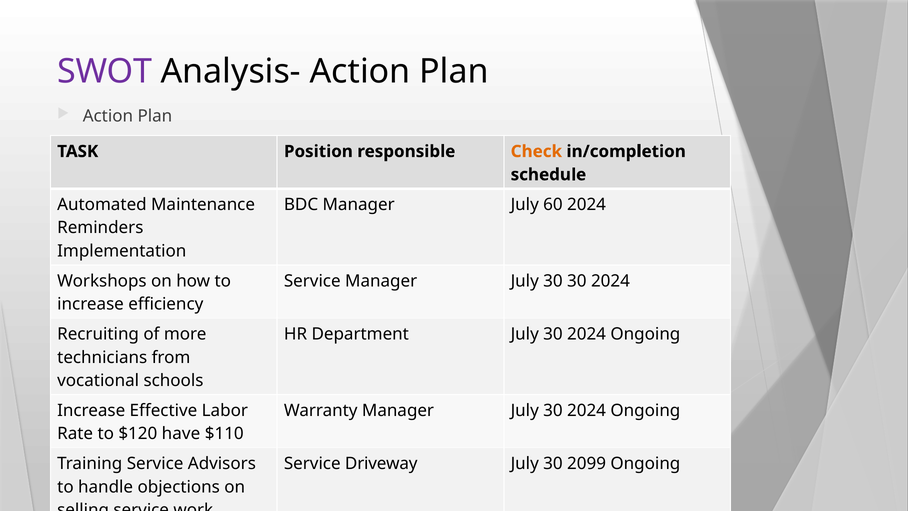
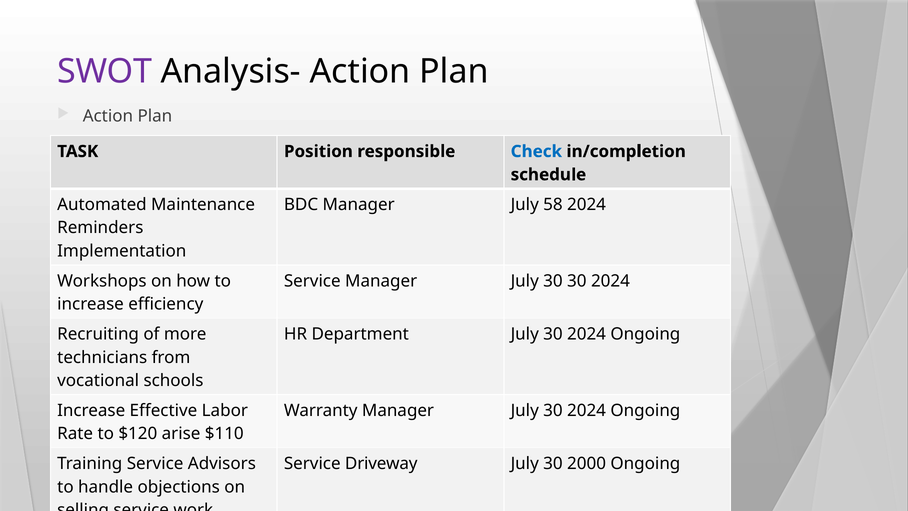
Check colour: orange -> blue (536, 151)
60: 60 -> 58 (553, 205)
have: have -> arise (181, 434)
2099: 2099 -> 2000 (587, 464)
